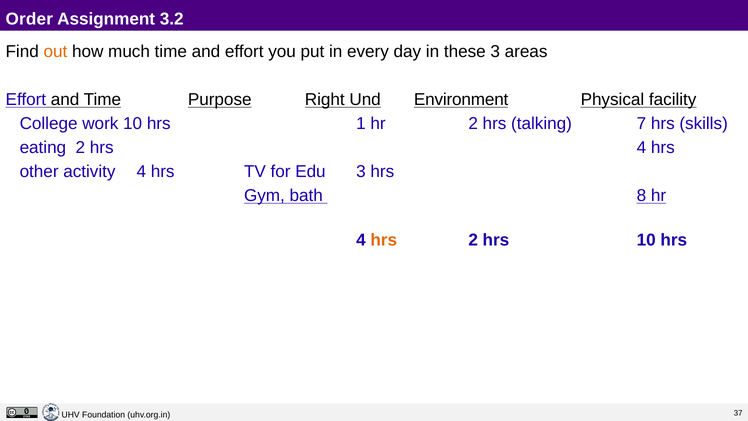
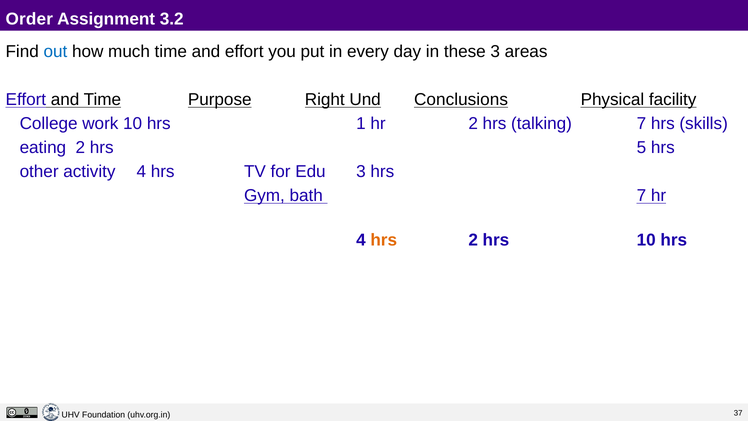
out colour: orange -> blue (55, 52)
Environment: Environment -> Conclusions (461, 100)
hrs 4: 4 -> 5 (641, 148)
bath 8: 8 -> 7 (641, 196)
